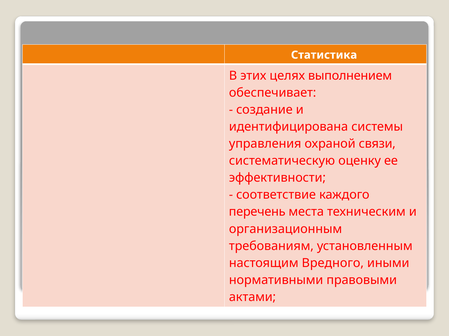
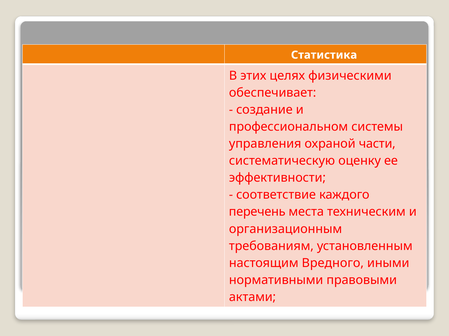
выполнением: выполнением -> физическими (350, 76)
идентифицирована: идентифицирована -> профессиональном (289, 127)
связи: связи -> части (377, 144)
